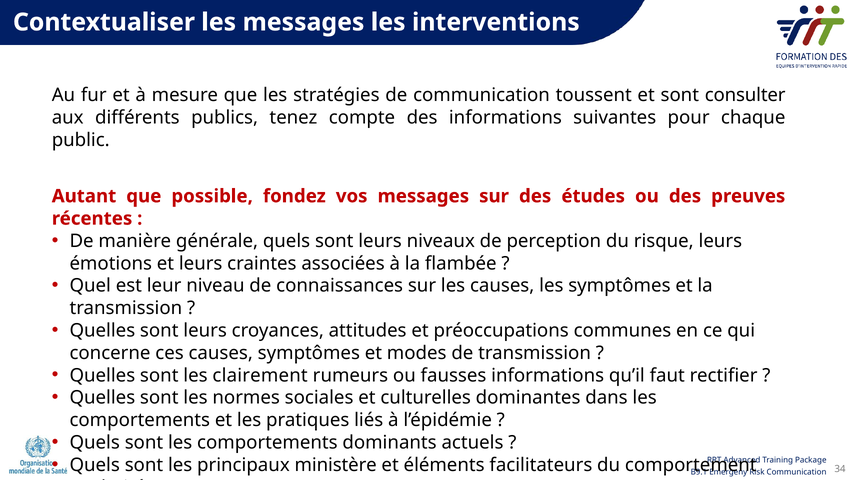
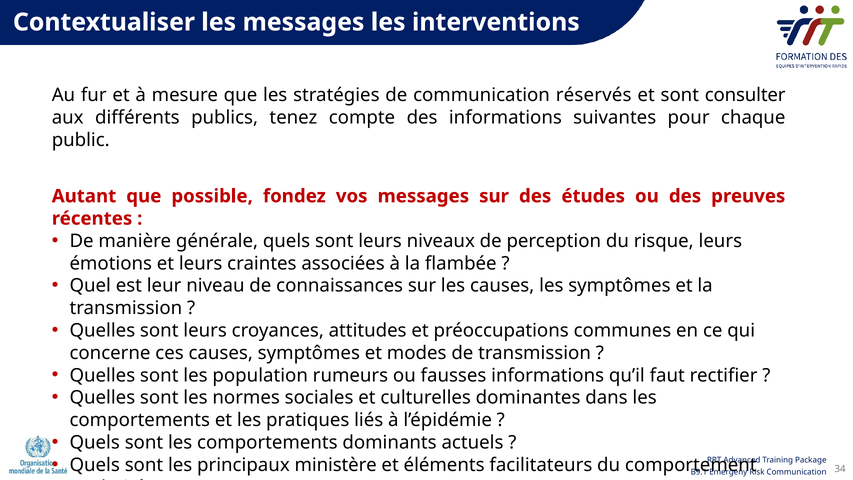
toussent: toussent -> réservés (594, 95)
clairement: clairement -> population (260, 375)
